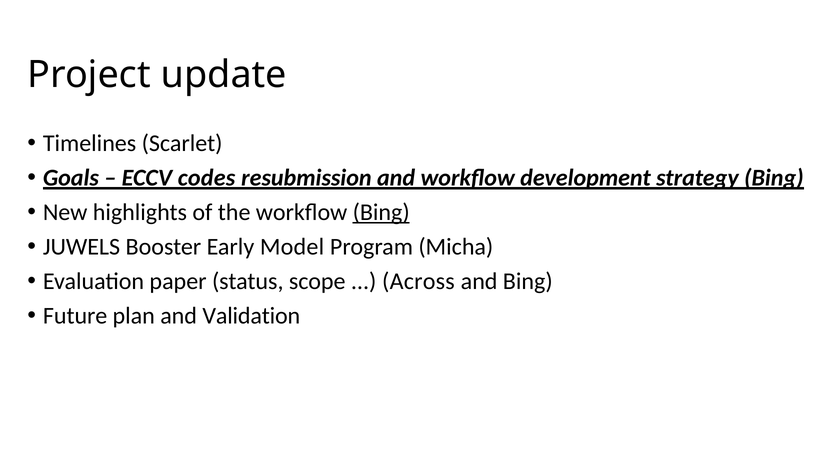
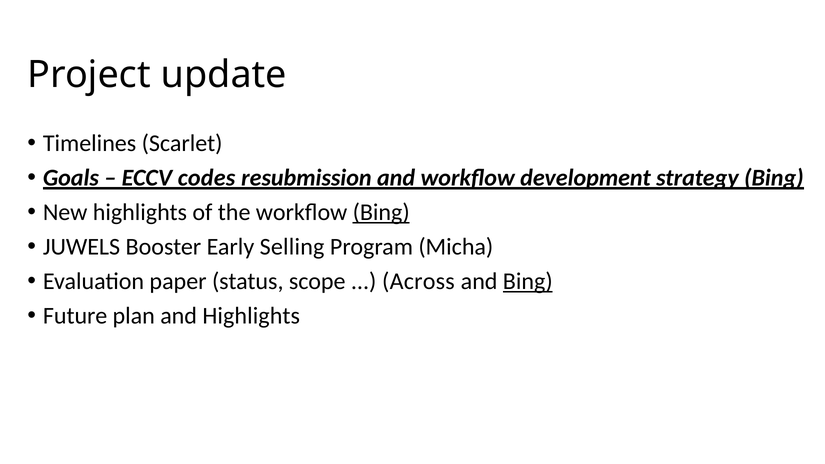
Model: Model -> Selling (292, 247)
Bing underline: none -> present (528, 281)
and Validation: Validation -> Highlights (251, 316)
